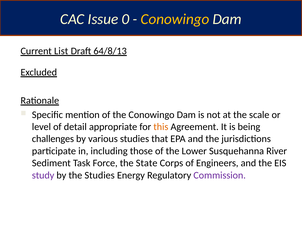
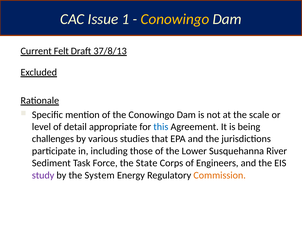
0: 0 -> 1 (125, 19)
List: List -> Felt (61, 51)
64/8/13: 64/8/13 -> 37/8/13 (110, 51)
this colour: orange -> blue (161, 127)
the Studies: Studies -> System (100, 175)
Commission colour: purple -> orange (220, 175)
